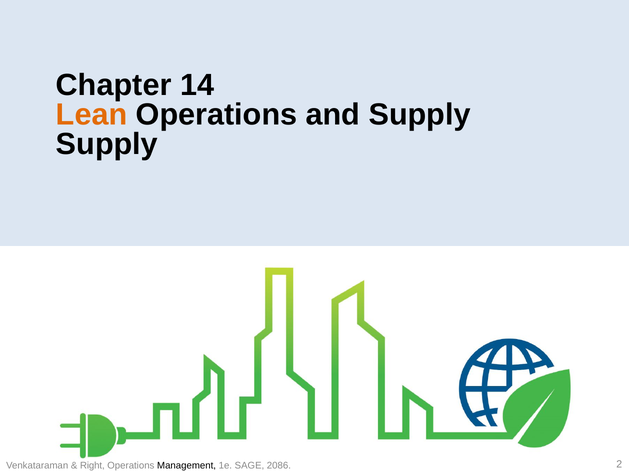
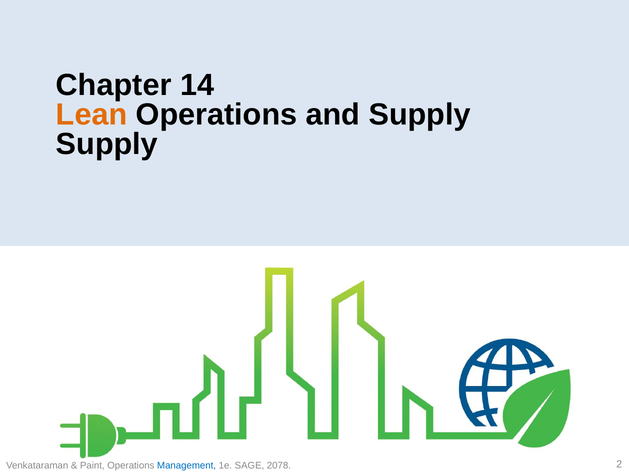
Right: Right -> Paint (92, 466)
Management colour: black -> blue (187, 466)
2086: 2086 -> 2078 (279, 466)
